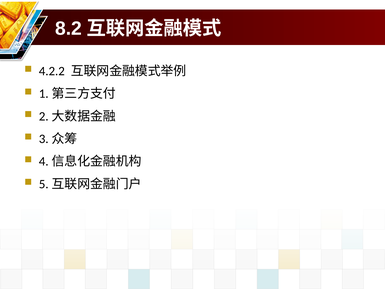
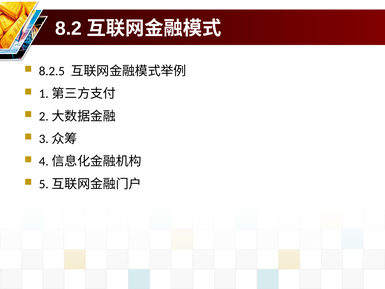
4.2.2: 4.2.2 -> 8.2.5 (52, 71)
